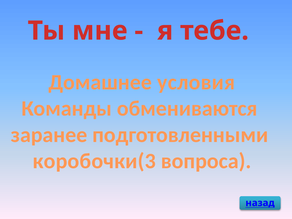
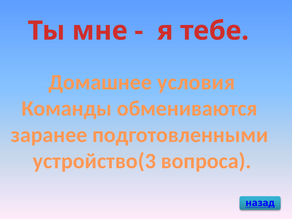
коробочки(3: коробочки(3 -> устройство(3 (94, 161)
